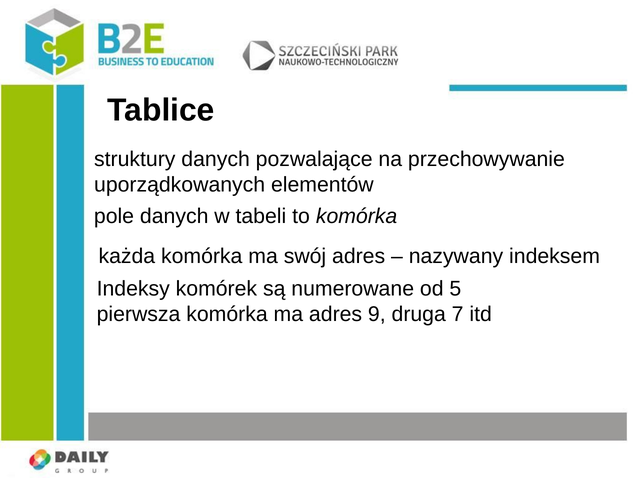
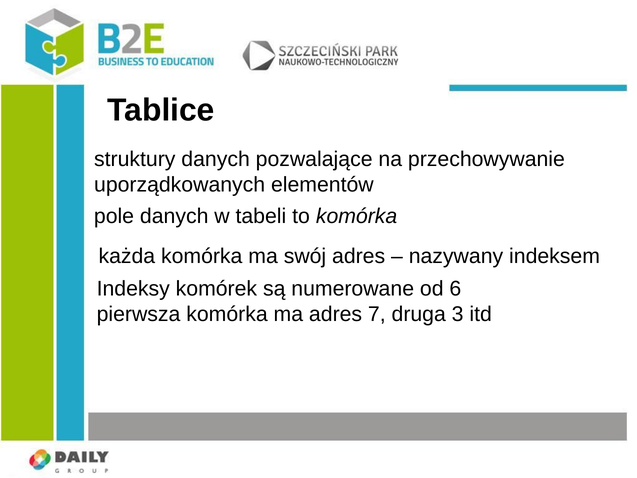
5: 5 -> 6 (455, 289)
9: 9 -> 7 (377, 314)
7: 7 -> 3 (458, 314)
